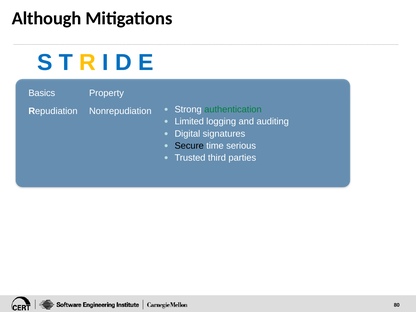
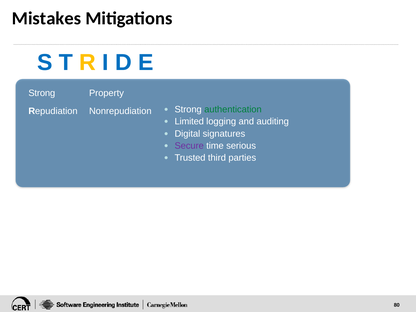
Although: Although -> Mistakes (46, 18)
Basics: Basics -> Strong (42, 93)
Secure colour: black -> purple (189, 146)
